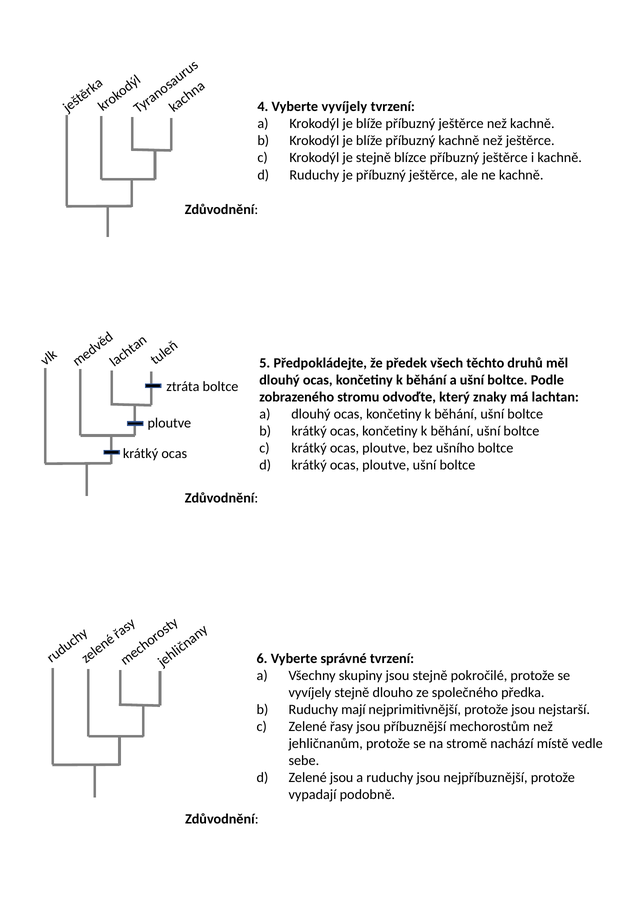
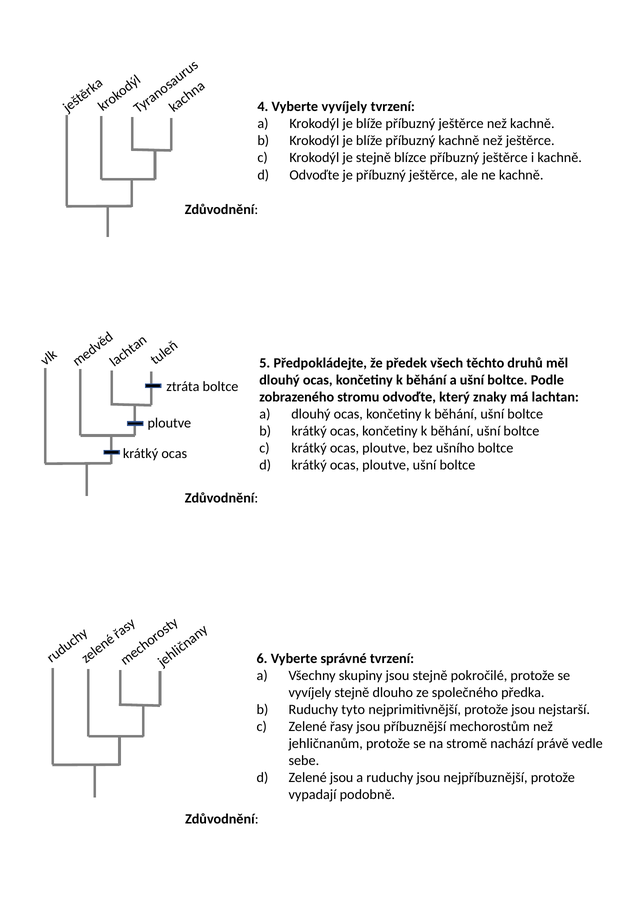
Ruduchy: Ruduchy -> Odvoďte (314, 175)
mají: mají -> tyto (353, 710)
místě: místě -> právě (553, 744)
